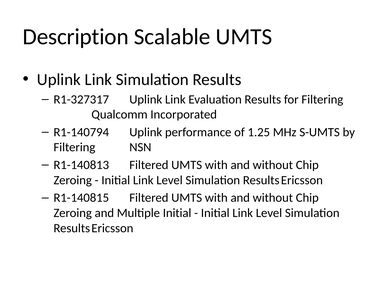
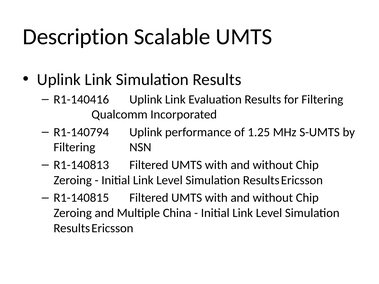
R1-327317: R1-327317 -> R1-140416 (81, 99)
Multiple Initial: Initial -> China (177, 213)
